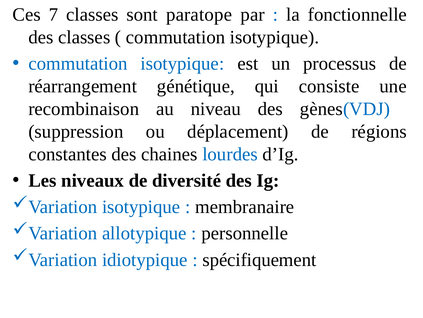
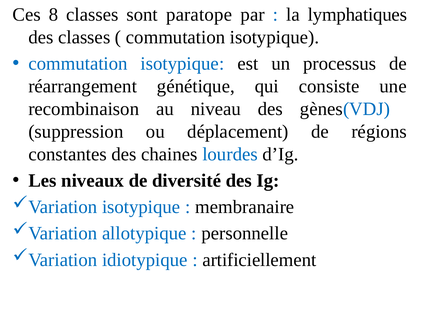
7: 7 -> 8 (53, 15)
fonctionnelle: fonctionnelle -> lymphatiques (357, 15)
spécifiquement: spécifiquement -> artificiellement (259, 259)
